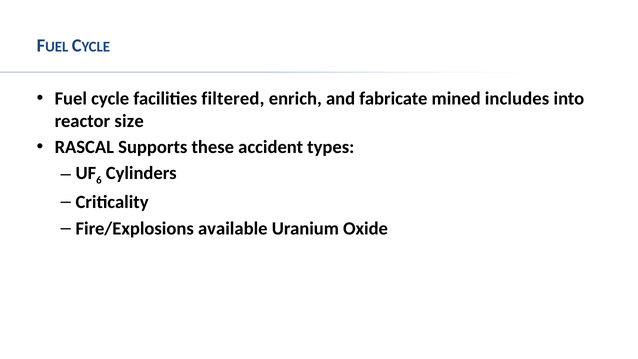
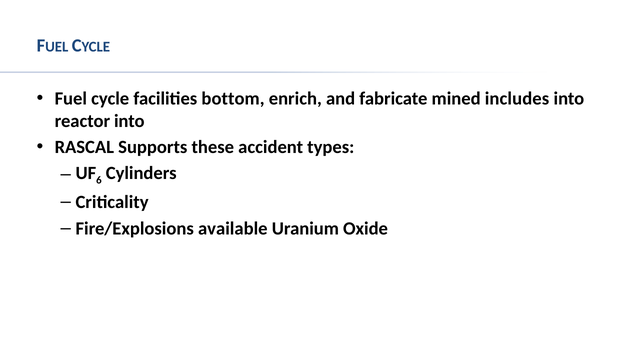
filtered: filtered -> bottom (233, 99)
reactor size: size -> into (129, 121)
